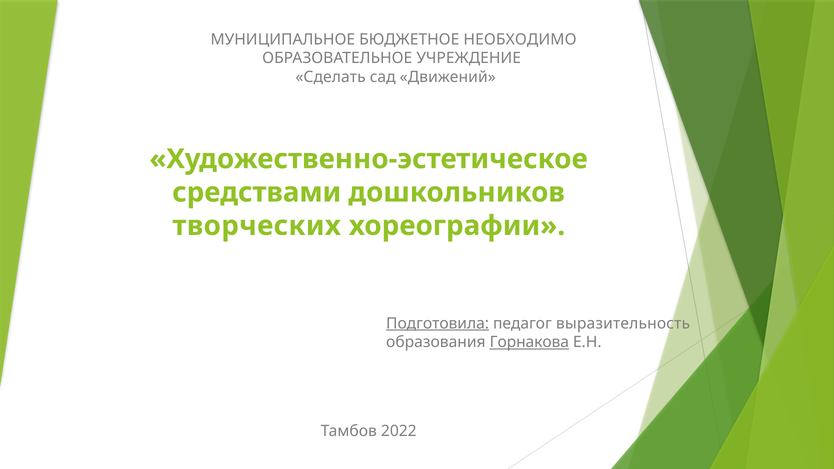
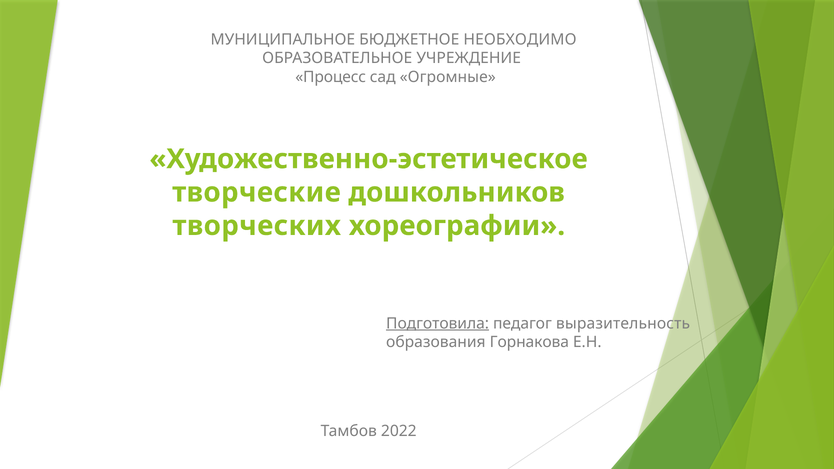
Сделать: Сделать -> Процесс (331, 77)
Движений: Движений -> Огромные (448, 77)
средствами: средствами -> творческие (257, 192)
Горнакова underline: present -> none (529, 342)
